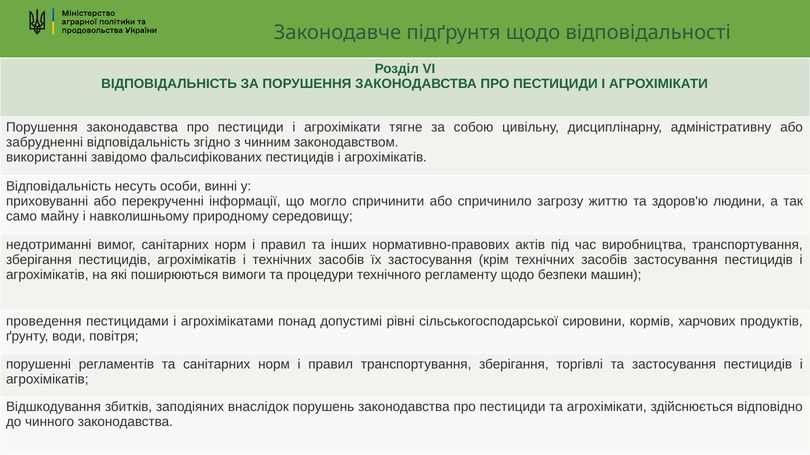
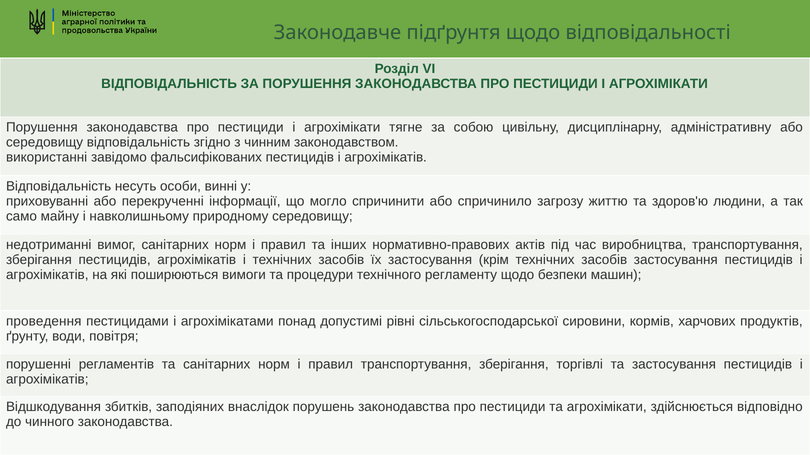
забрудненні: забрудненні -> середовищу (45, 143)
